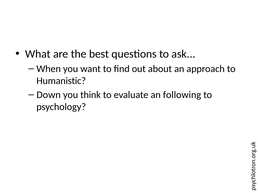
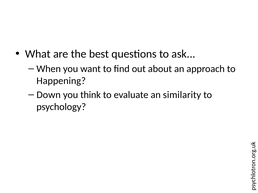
Humanistic: Humanistic -> Happening (61, 81)
following: following -> similarity (182, 95)
